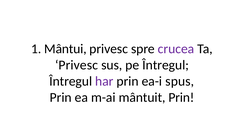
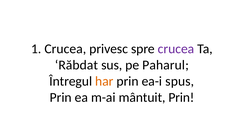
1 Mântui: Mântui -> Crucea (65, 49)
Privesc: Privesc -> Răbdat (77, 65)
pe Întregul: Întregul -> Paharul (166, 65)
har colour: purple -> orange (104, 81)
